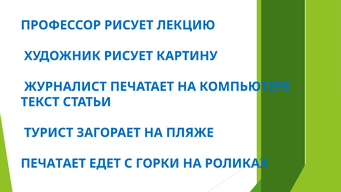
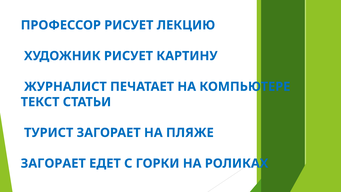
ПЕЧАТАЕТ: ПЕЧАТАЕТ -> ЗАГОРАЕТ (53, 163)
